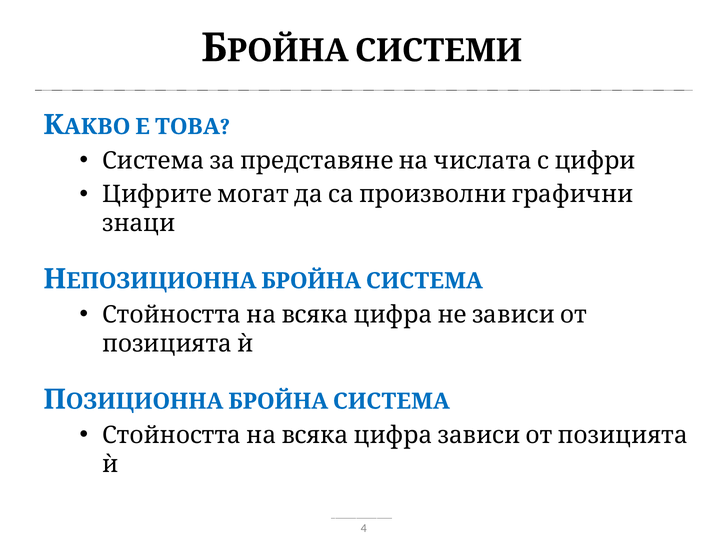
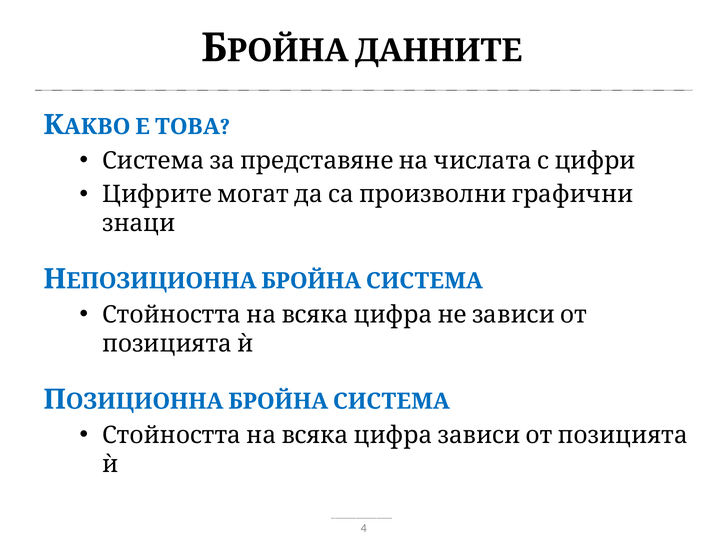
СИСТЕМИ: СИСТЕМИ -> ДАННИТЕ (439, 51)
